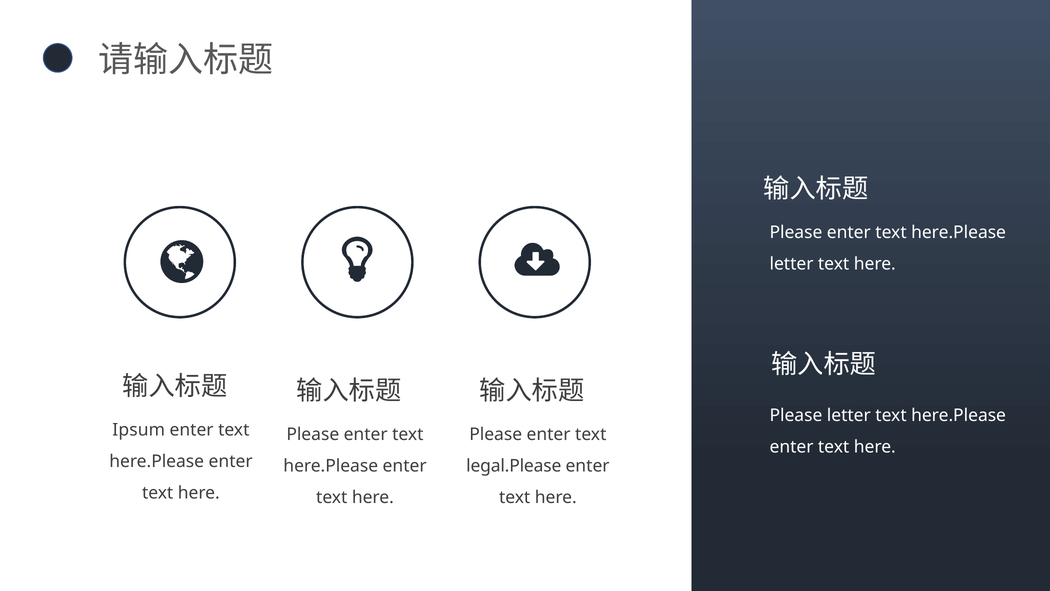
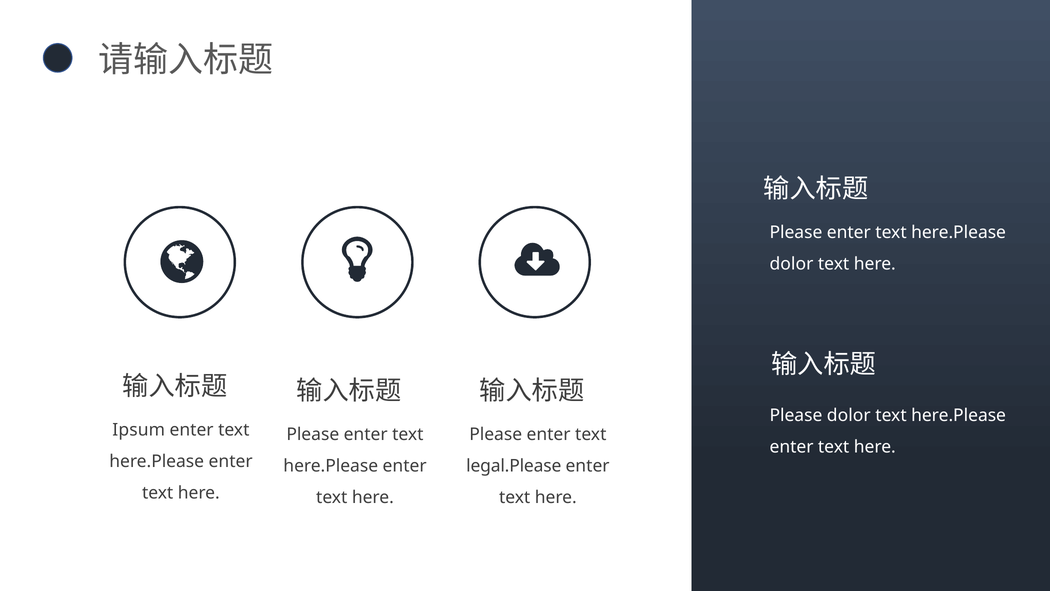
letter: letter -> dolor (791, 264)
Please letter: letter -> dolor (849, 415)
